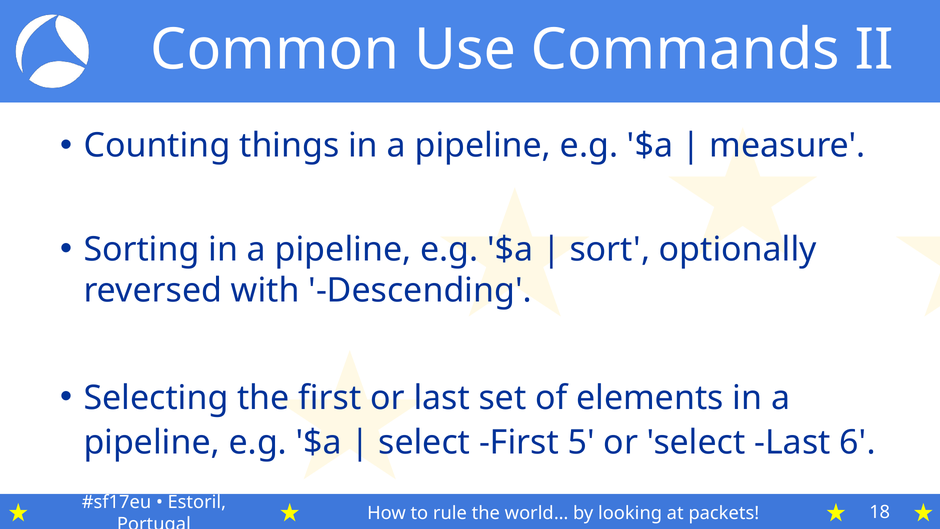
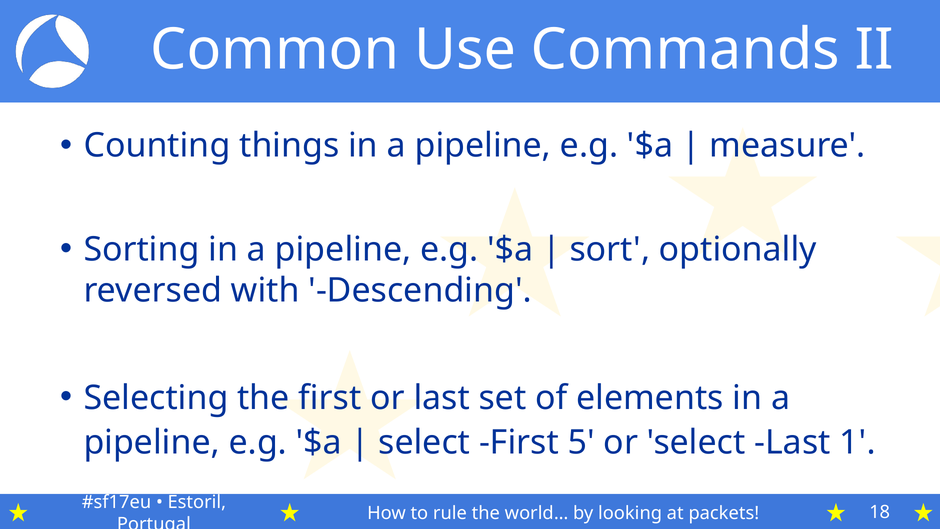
6: 6 -> 1 (858, 443)
